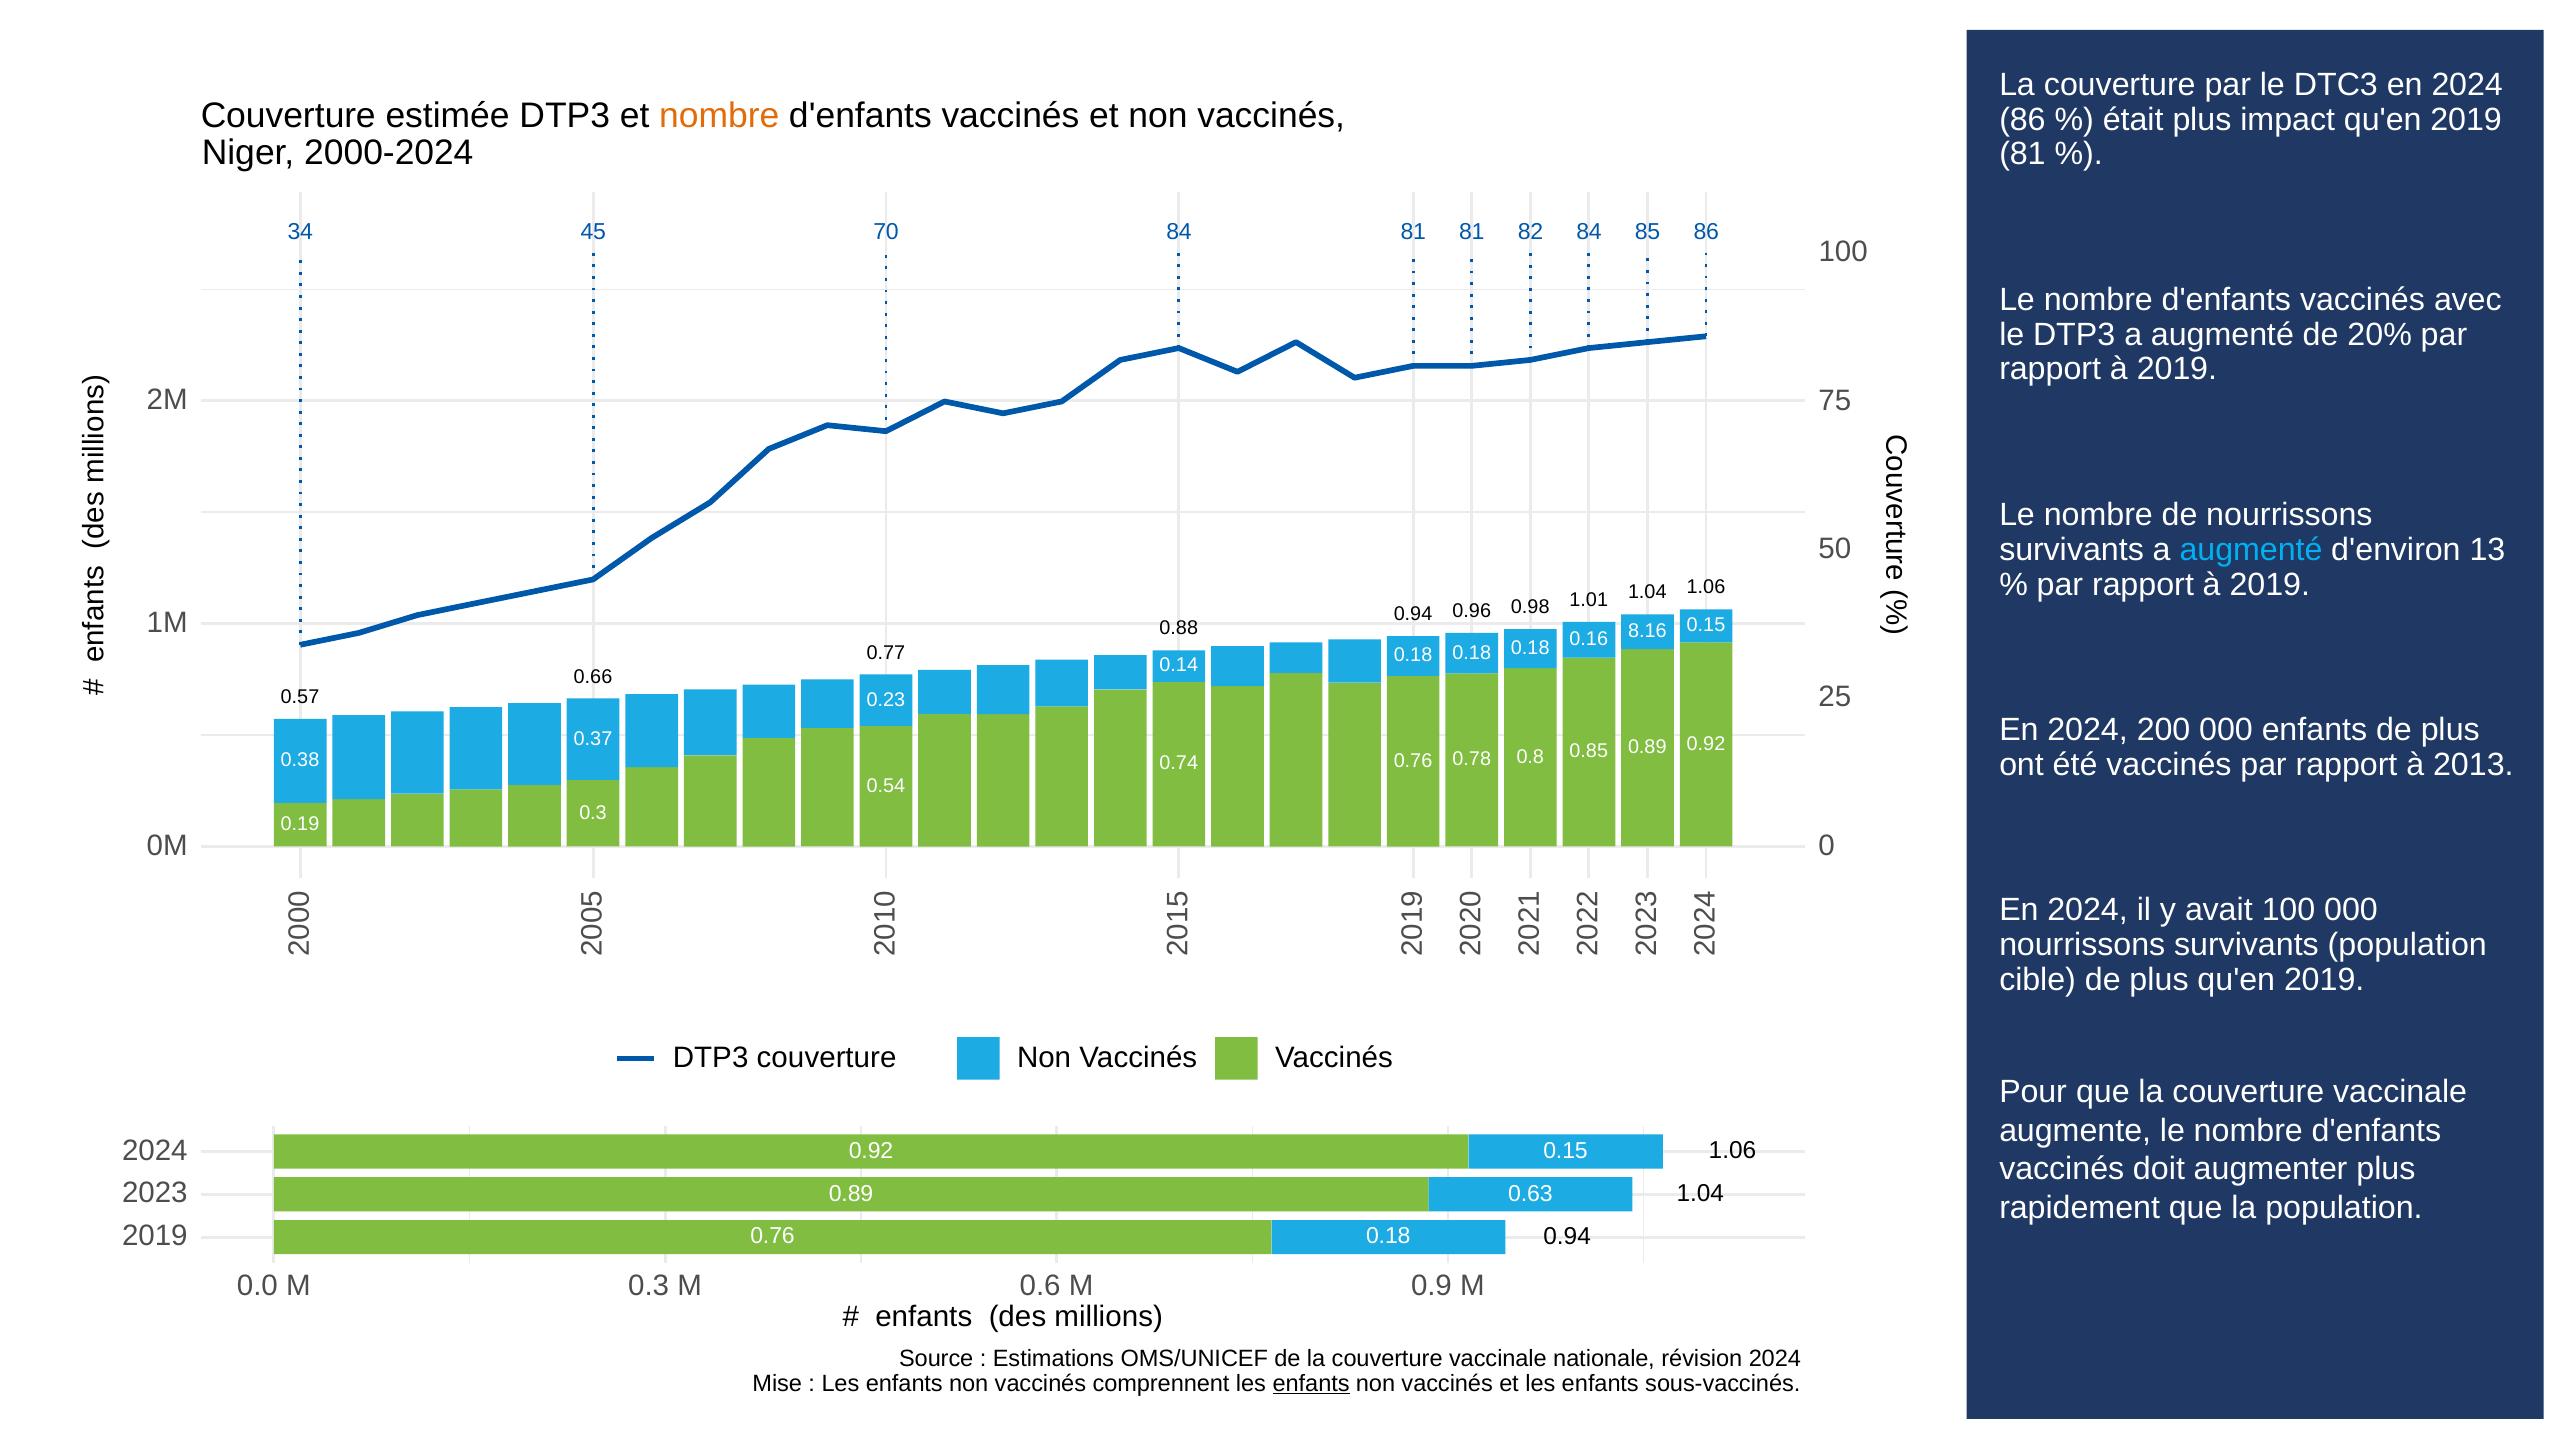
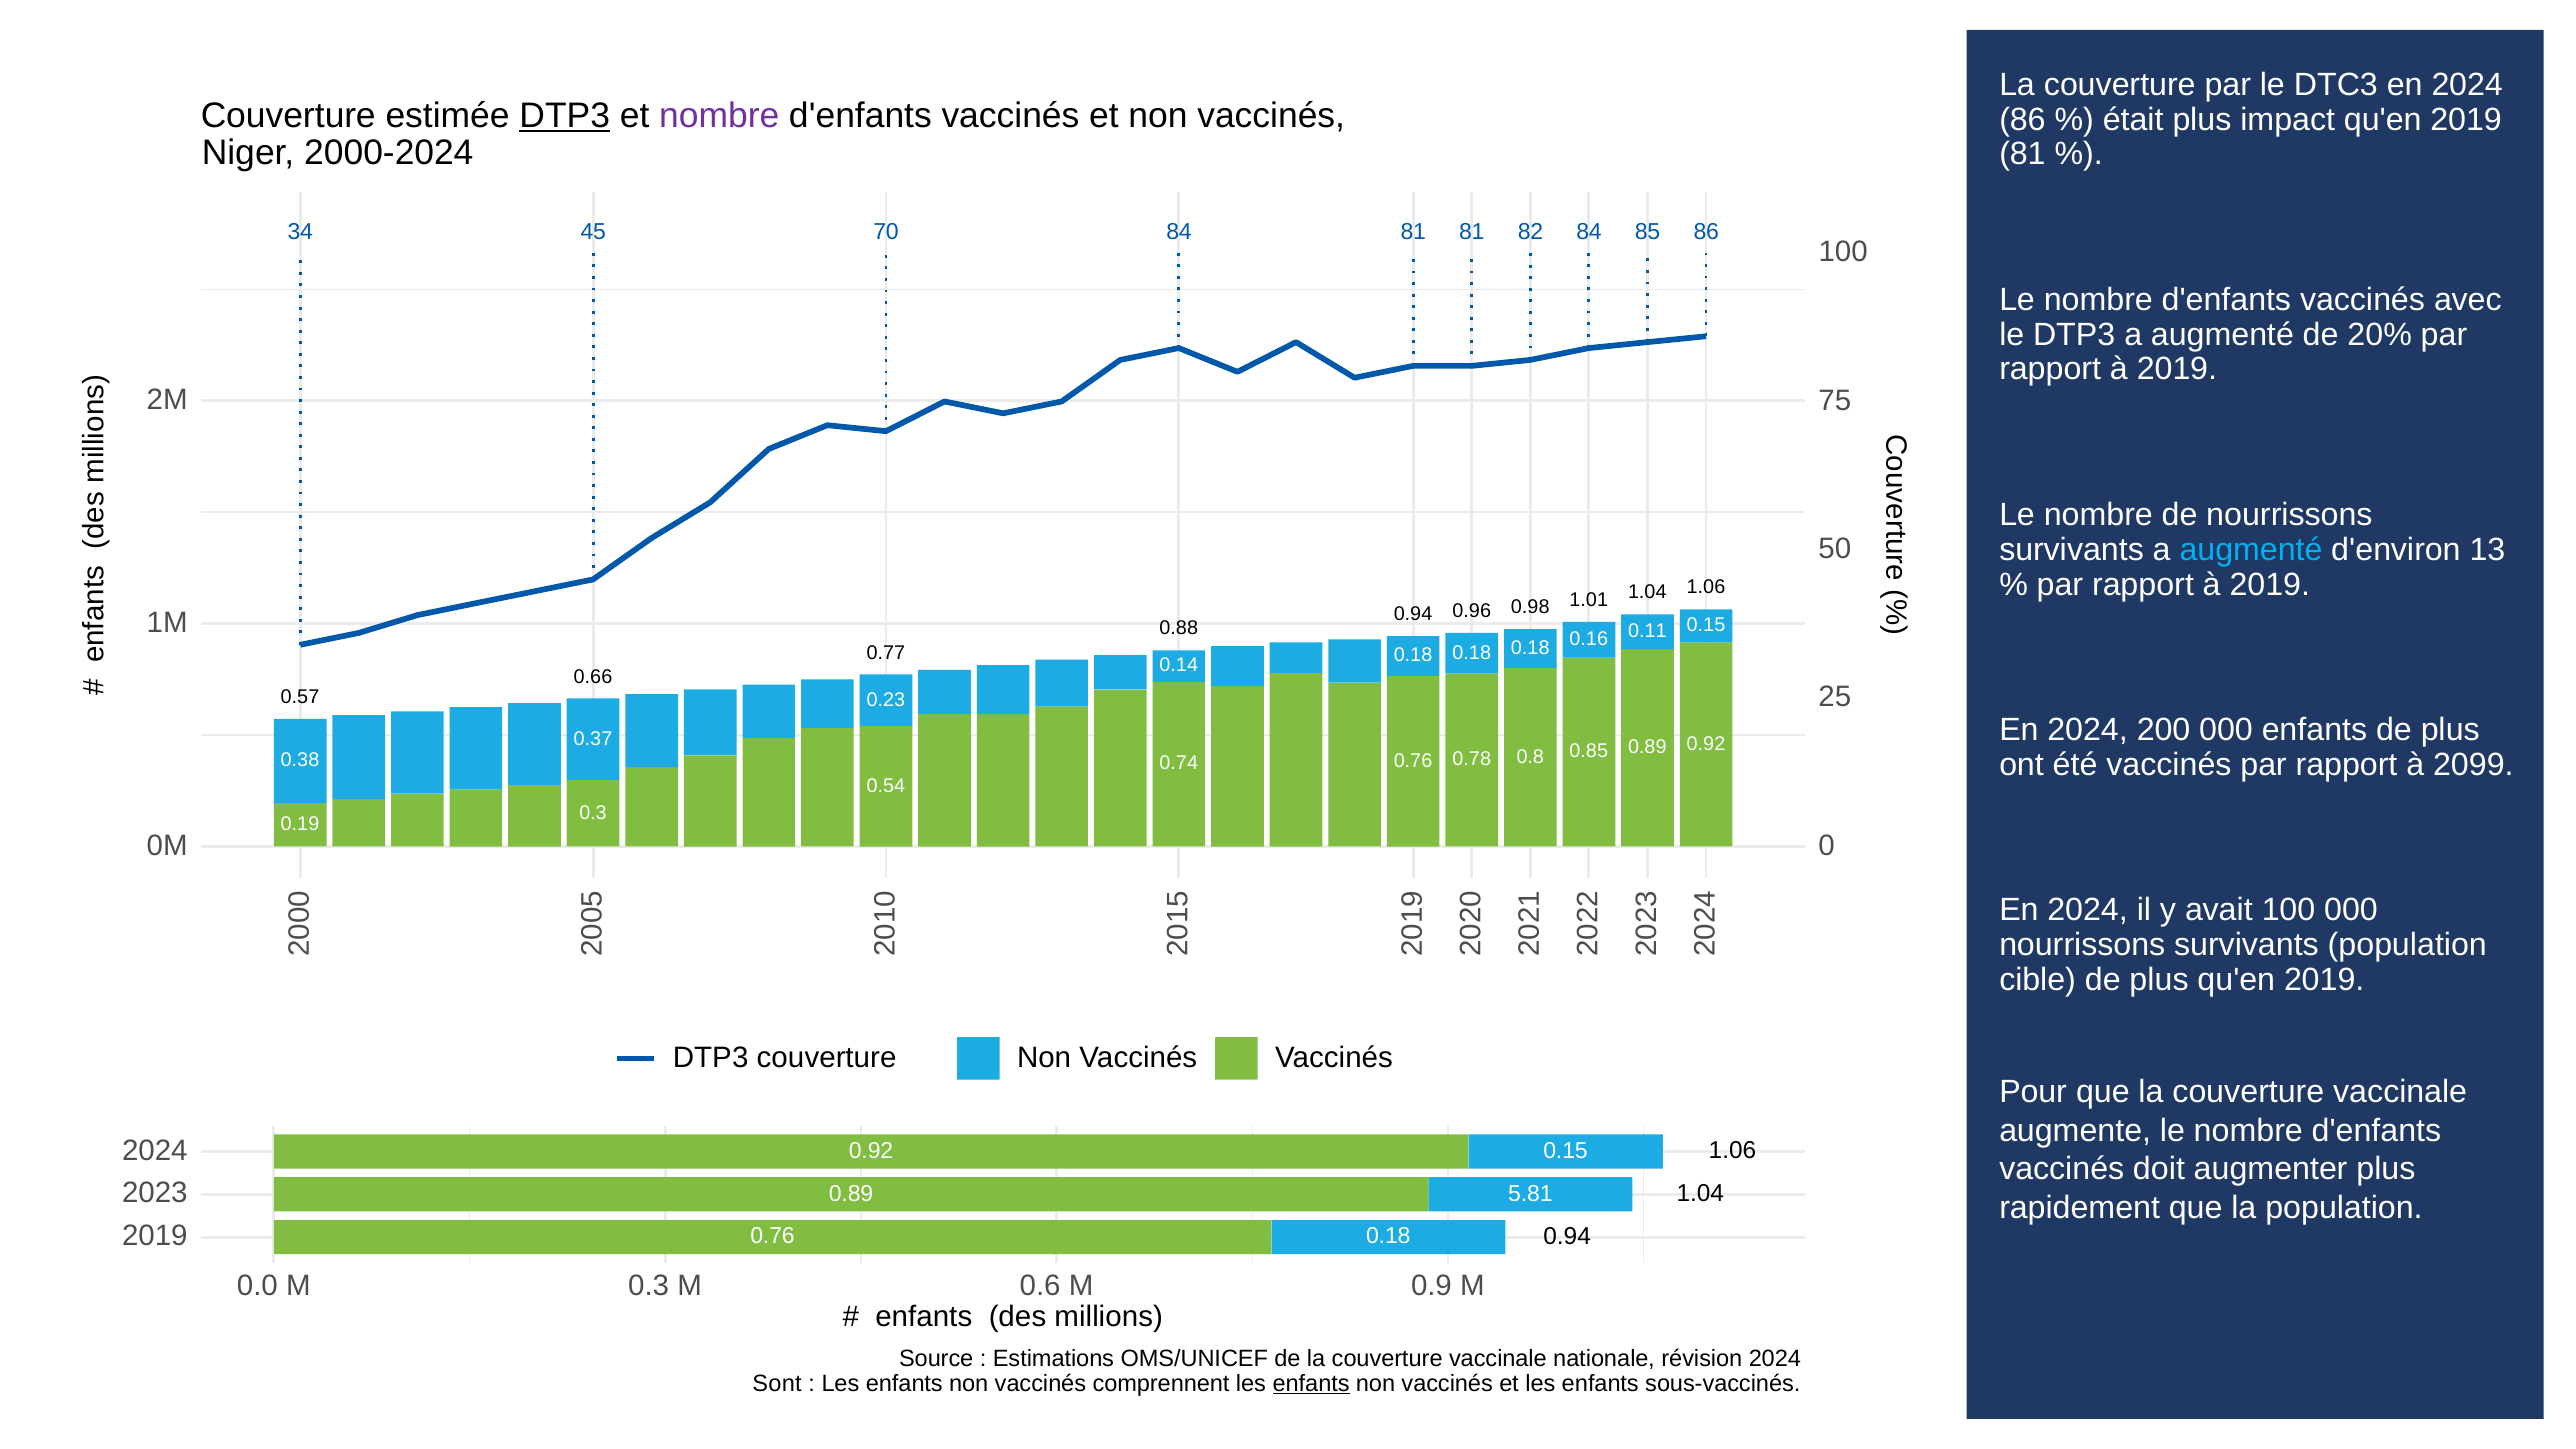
DTP3 underline: none -> present (565, 116)
nombre colour: orange -> purple (719, 116)
8.16: 8.16 -> 0.11 (1647, 631)
2013: 2013 -> 2099 (2473, 765)
0.63: 0.63 -> 5.81 (1530, 1193)
Mise: Mise -> Sont (777, 1384)
